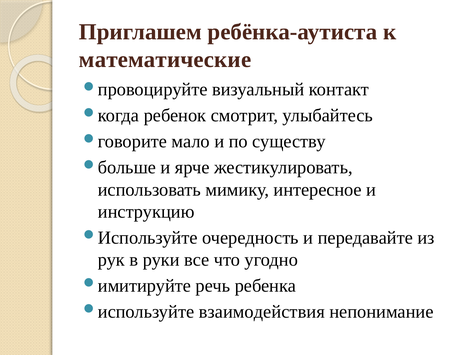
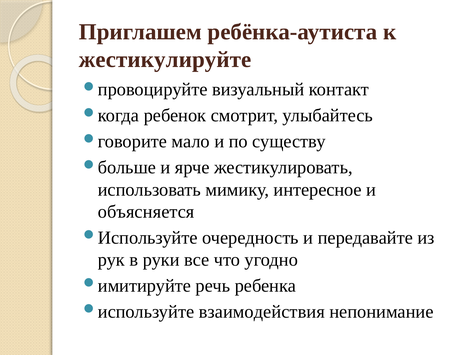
математические: математические -> жестикулируйте (165, 60)
инструкцию: инструкцию -> объясняется (146, 212)
